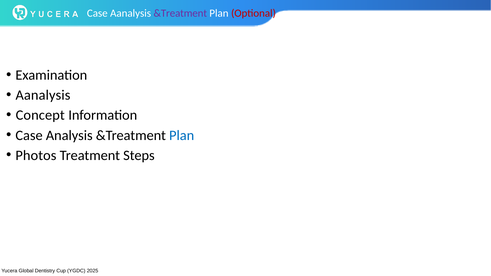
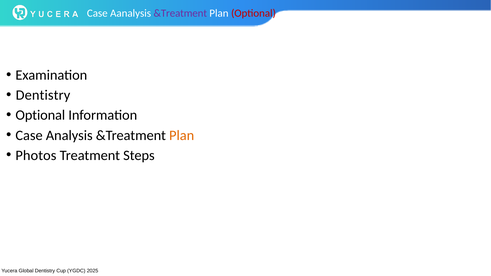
Aanalysis: Aanalysis -> Dentistry (43, 95)
Concept: Concept -> Optional (40, 115)
Plan colour: blue -> orange (182, 135)
